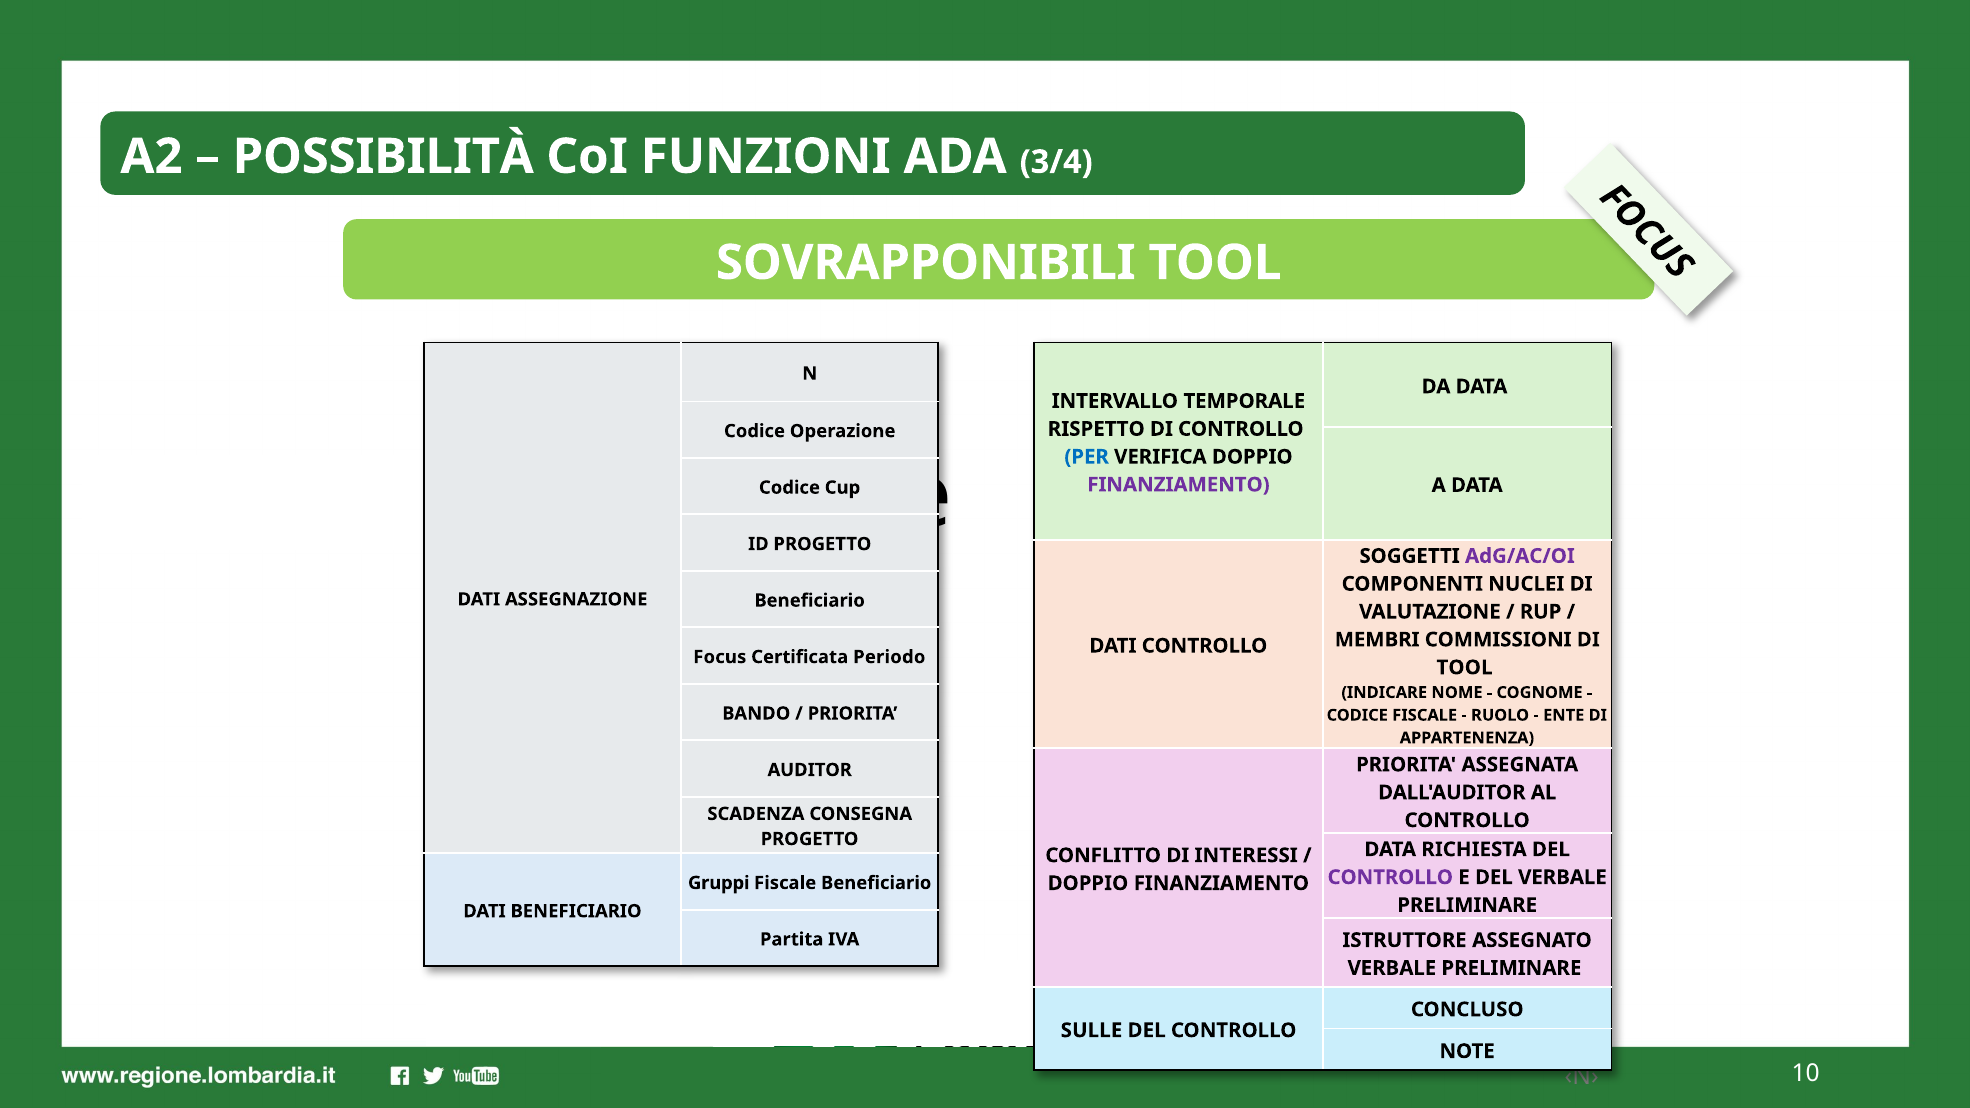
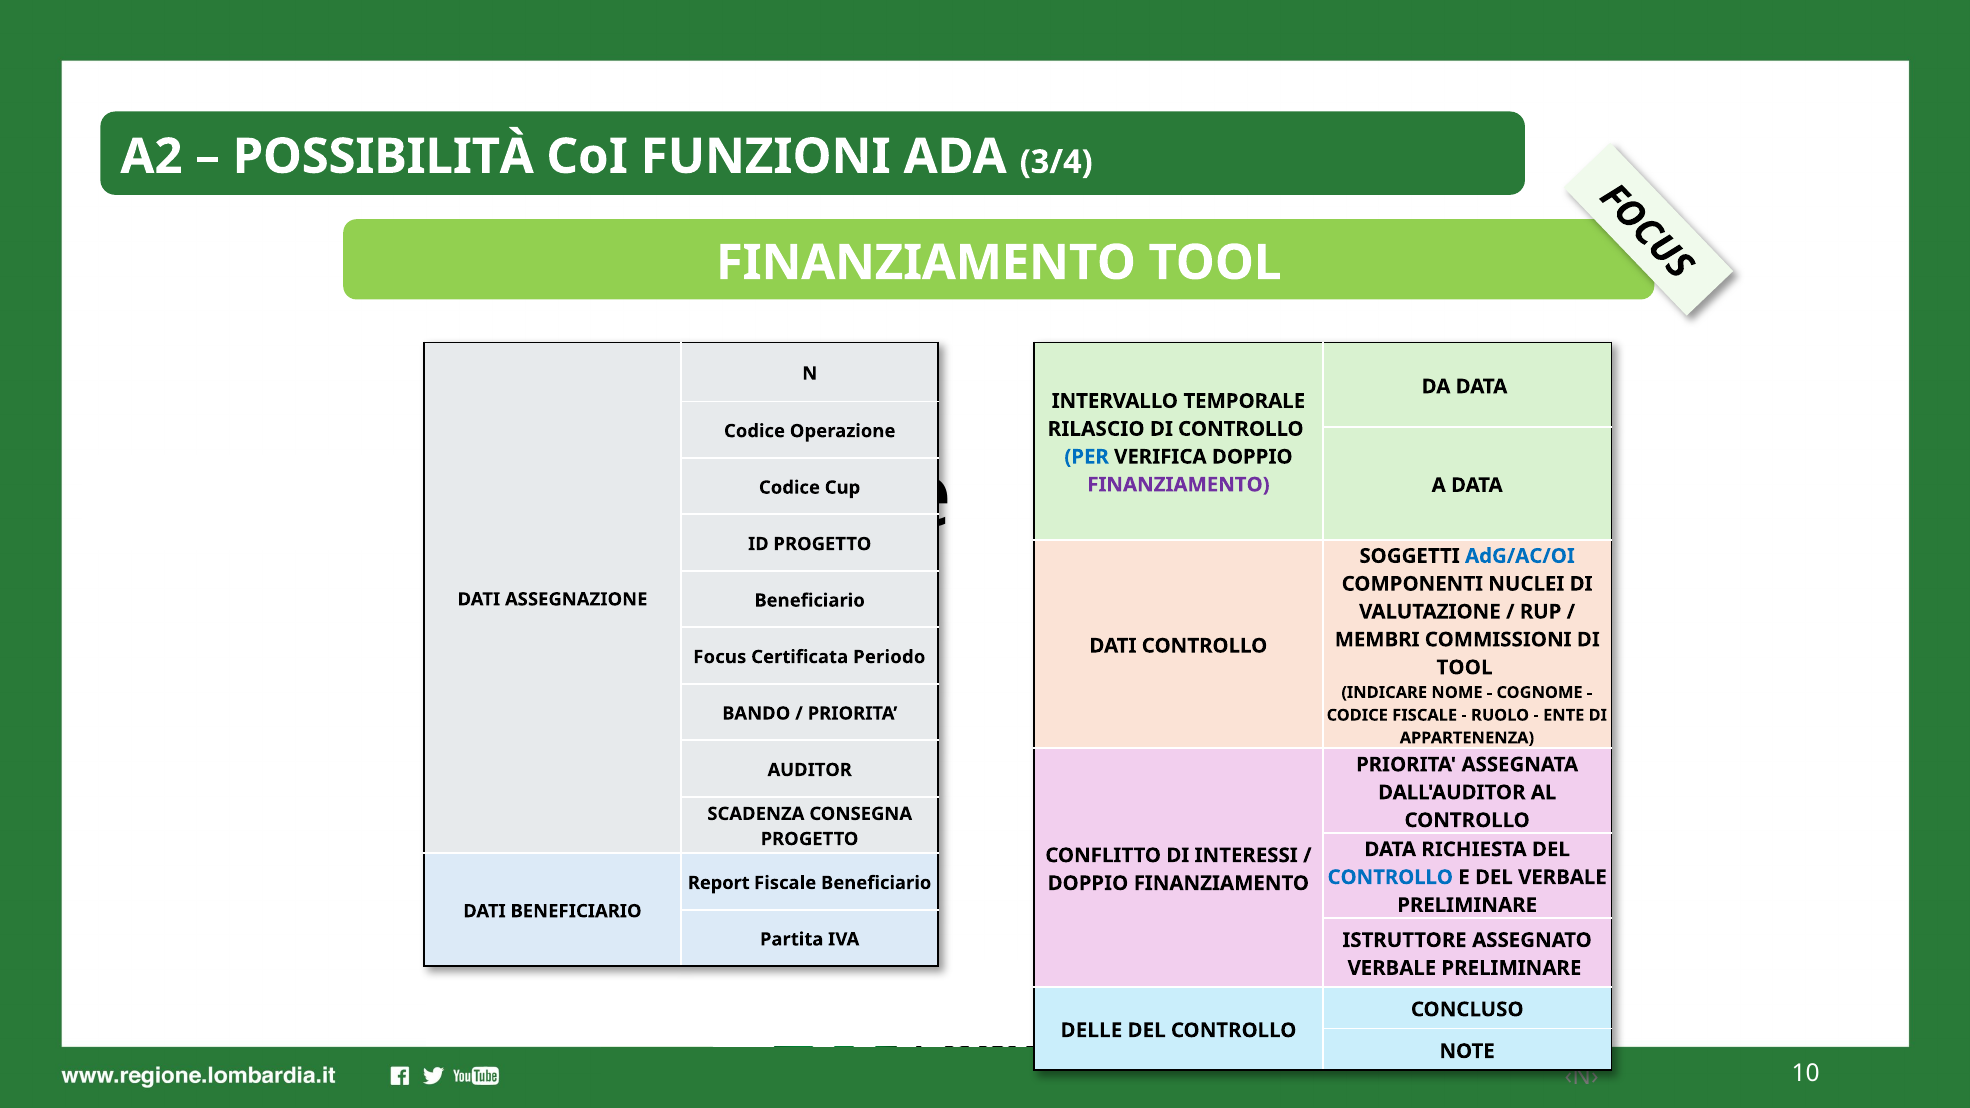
SOVRAPPONIBILI: SOVRAPPONIBILI -> FINANZIAMENTO (926, 263)
RISPETTO: RISPETTO -> RILASCIO (1096, 429)
AdG/AC/OI colour: purple -> blue (1520, 556)
CONTROLLO colour: purple -> blue (1390, 877)
Gruppi: Gruppi -> Report (719, 883)
SULLE: SULLE -> DELLE (1091, 1030)
